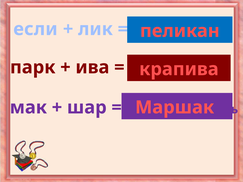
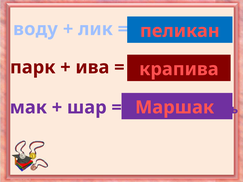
если: если -> воду (35, 29)
